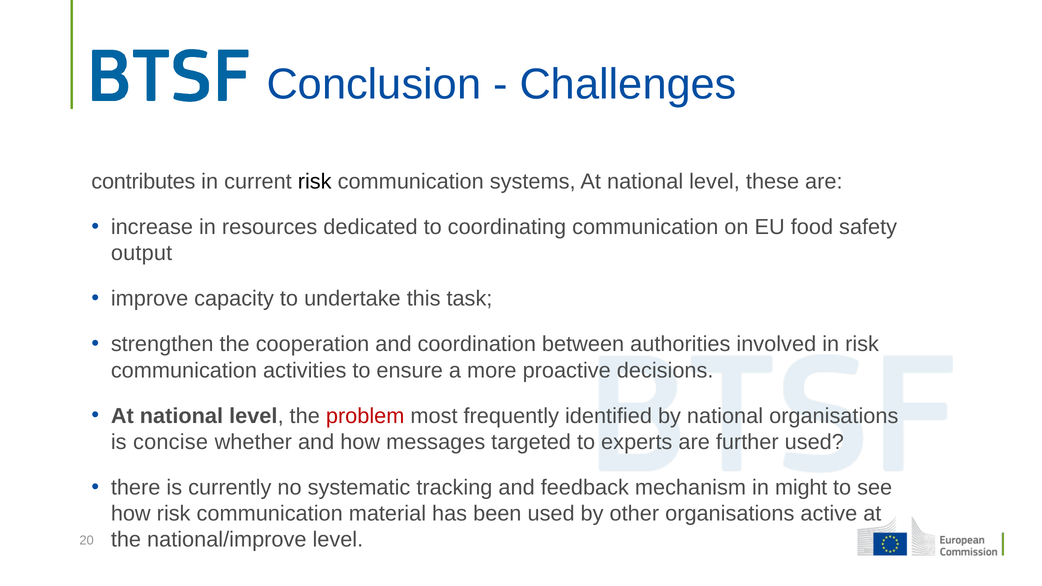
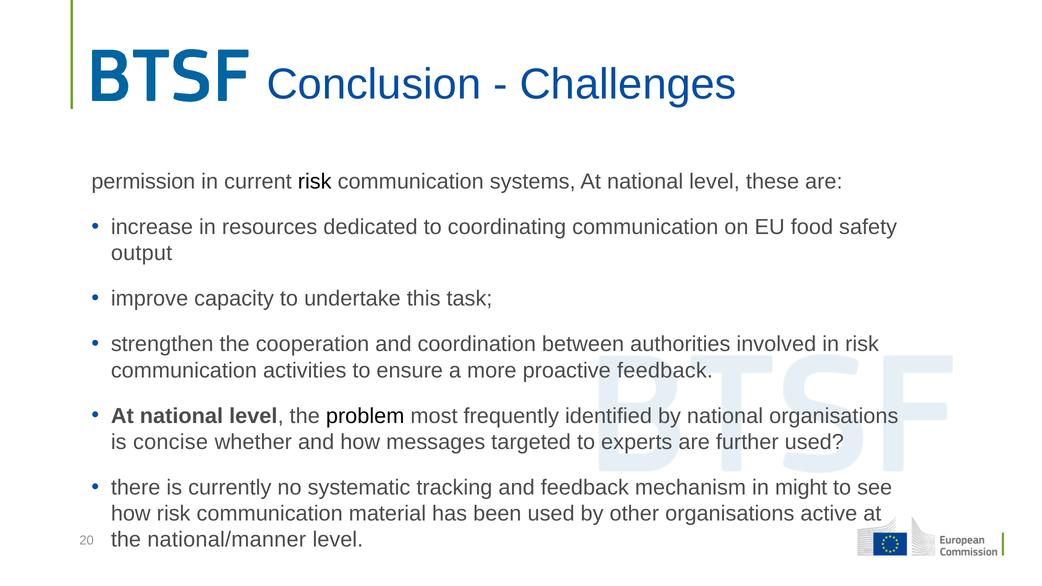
contributes: contributes -> permission (143, 182)
proactive decisions: decisions -> feedback (665, 370)
problem colour: red -> black (365, 416)
national/improve: national/improve -> national/manner (227, 540)
